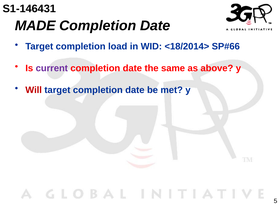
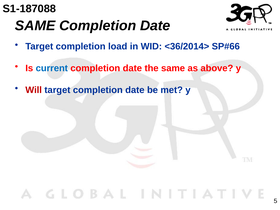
S1-146431: S1-146431 -> S1-187088 (29, 9)
MADE: MADE -> SAME (35, 26)
<18/2014>: <18/2014> -> <36/2014> (187, 46)
current colour: purple -> blue (52, 68)
